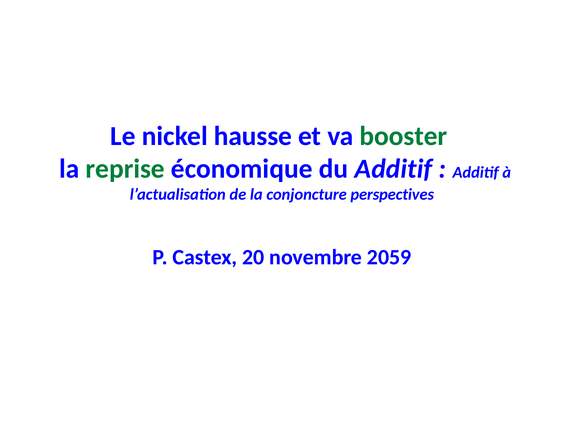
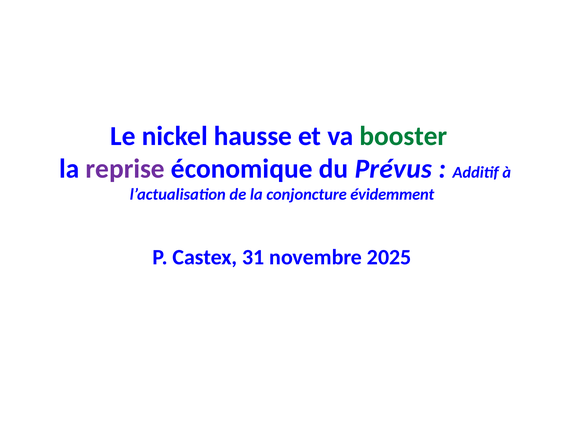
reprise colour: green -> purple (125, 169)
du Additif: Additif -> Prévus (393, 169)
perspectives: perspectives -> évidemment (392, 194)
20: 20 -> 31 (253, 257)
2059: 2059 -> 2025 (389, 257)
